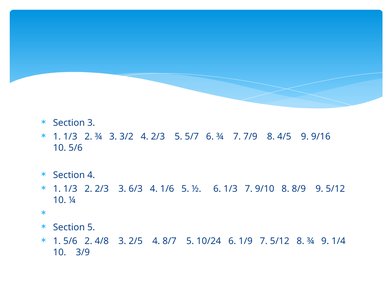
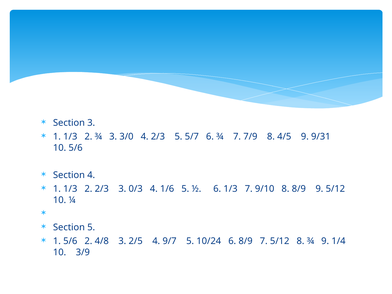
3/2: 3/2 -> 3/0 (126, 137)
9/16: 9/16 -> 9/31 (321, 137)
6/3: 6/3 -> 0/3 (136, 189)
8/7: 8/7 -> 9/7 (170, 241)
6 1/9: 1/9 -> 8/9 (246, 241)
